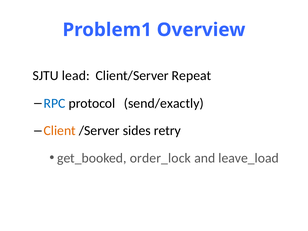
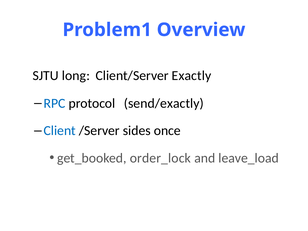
lead: lead -> long (76, 76)
Repeat: Repeat -> Exactly (191, 76)
Client colour: orange -> blue (60, 131)
retry: retry -> once (167, 131)
